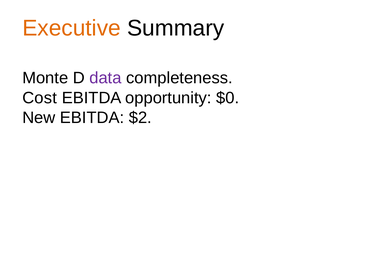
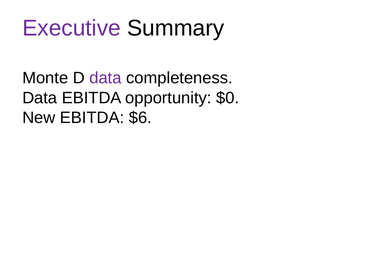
Executive colour: orange -> purple (72, 28)
Cost: Cost -> Data (40, 98)
$2: $2 -> $6 (140, 118)
